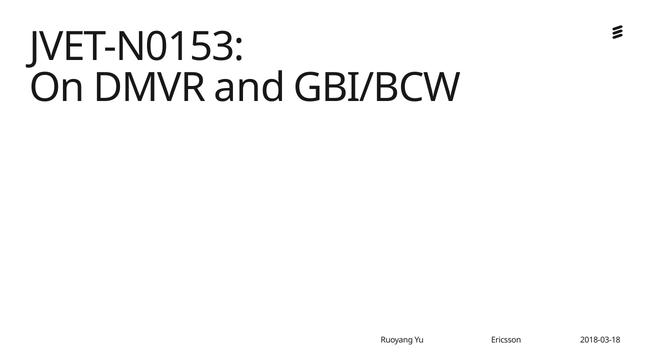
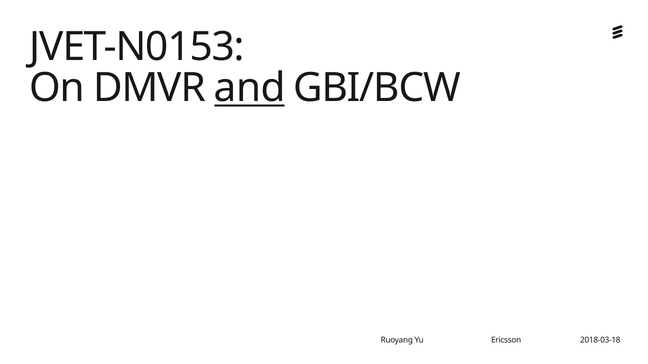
and underline: none -> present (250, 88)
